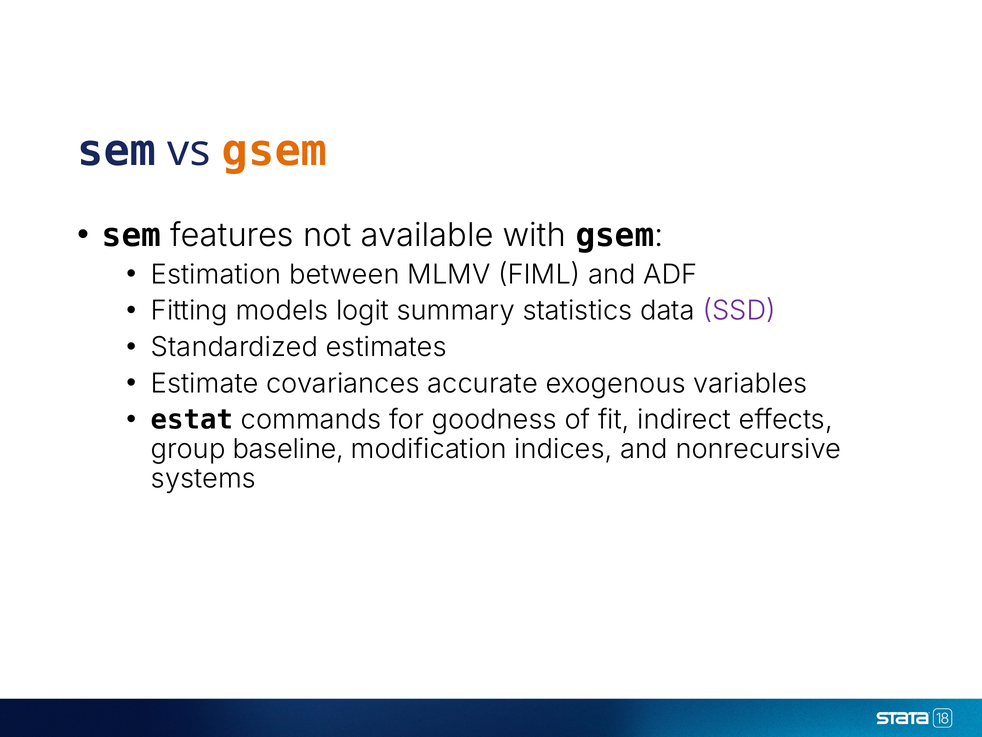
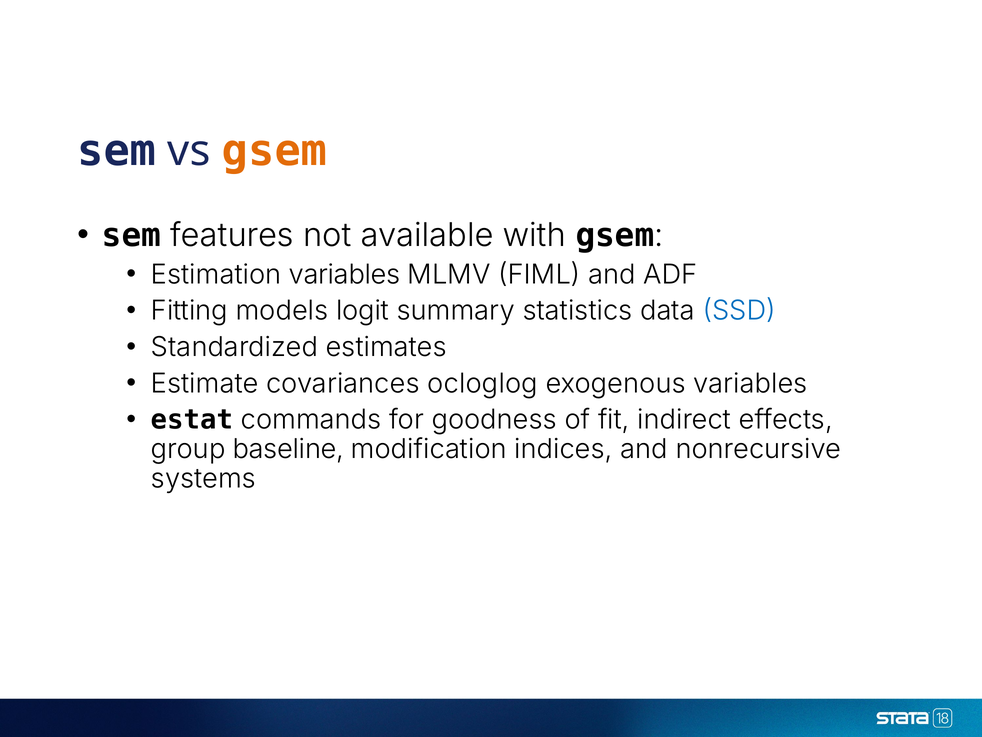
Estimation between: between -> variables (345, 274)
SSD colour: purple -> blue (739, 311)
accurate: accurate -> ocloglog (483, 383)
